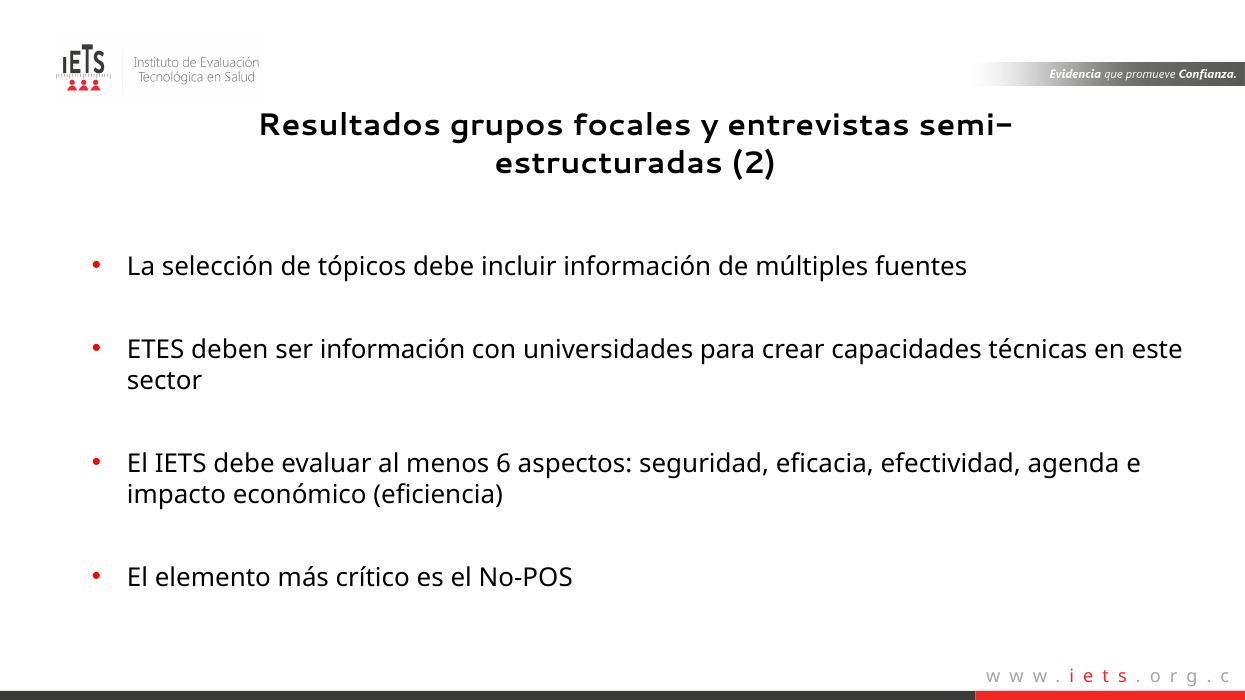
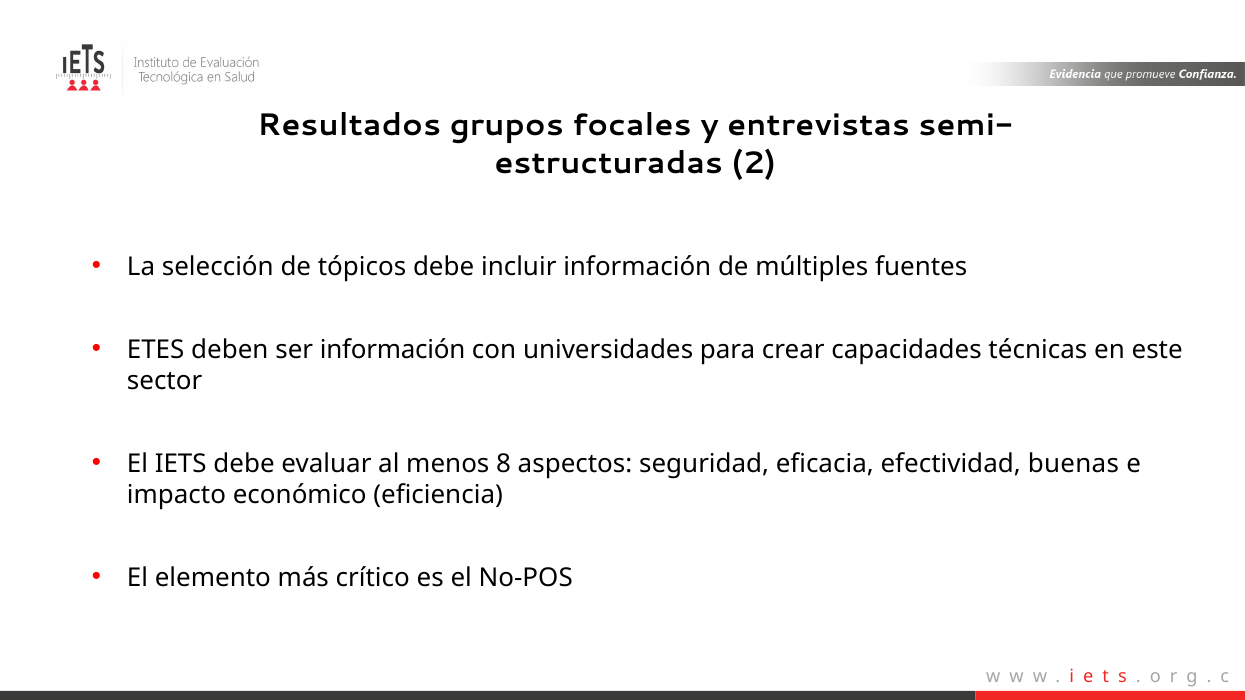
6: 6 -> 8 (504, 464)
agenda: agenda -> buenas (1073, 464)
